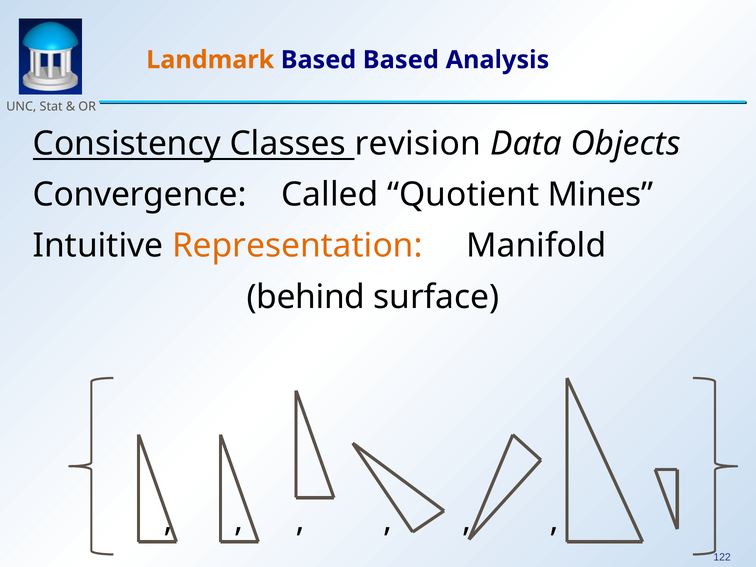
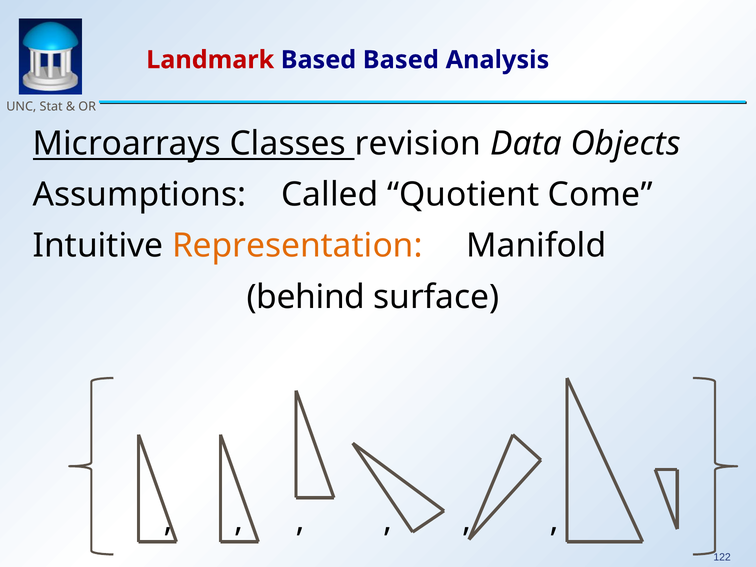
Landmark colour: orange -> red (210, 60)
Consistency: Consistency -> Microarrays (127, 144)
Convergence: Convergence -> Assumptions (140, 195)
Mines: Mines -> Come (600, 195)
